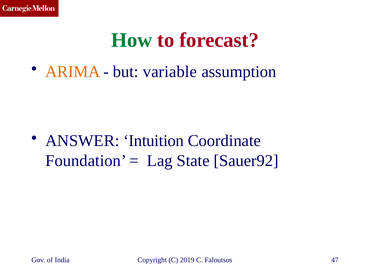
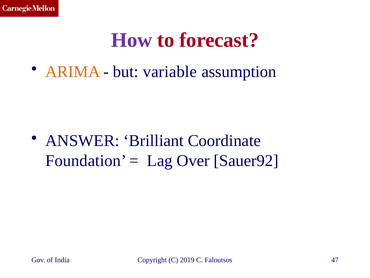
How colour: green -> purple (132, 40)
Intuition: Intuition -> Brilliant (154, 141)
State: State -> Over (193, 160)
